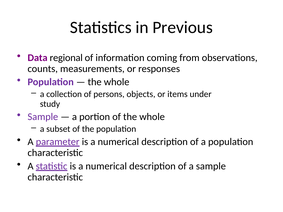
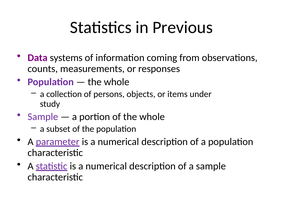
regional: regional -> systems (66, 58)
